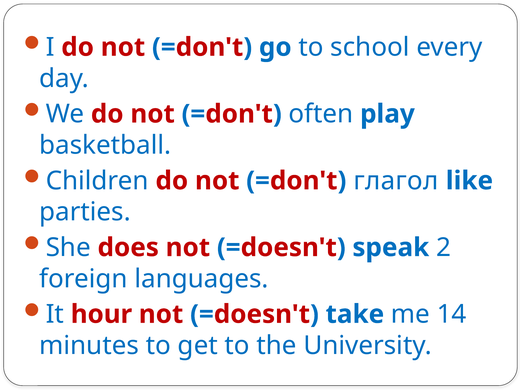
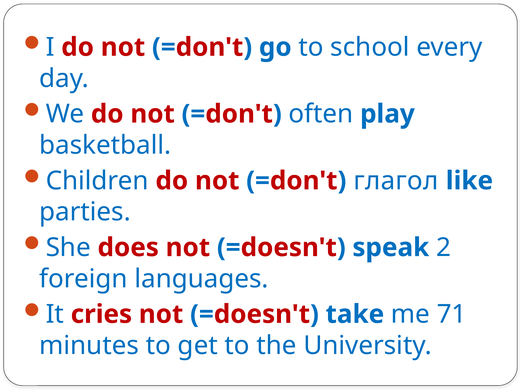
hour: hour -> cries (101, 314)
14: 14 -> 71 (452, 314)
